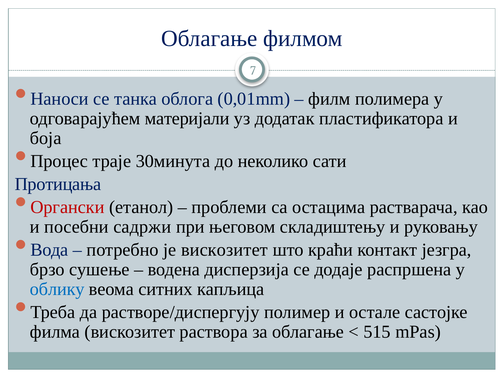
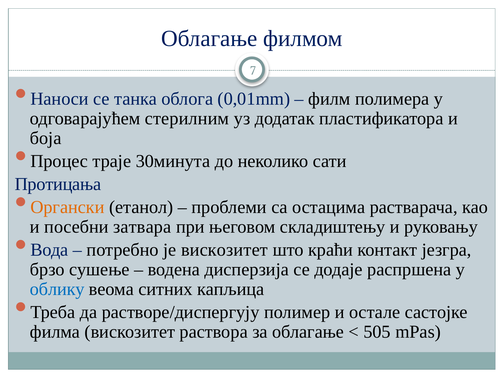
материјали: материјали -> стерилним (187, 118)
Органски colour: red -> orange (67, 207)
садржи: садржи -> затвара (142, 227)
515: 515 -> 505 (377, 332)
